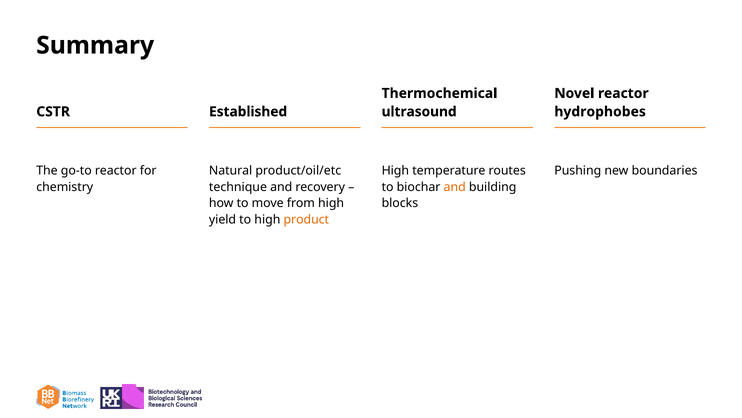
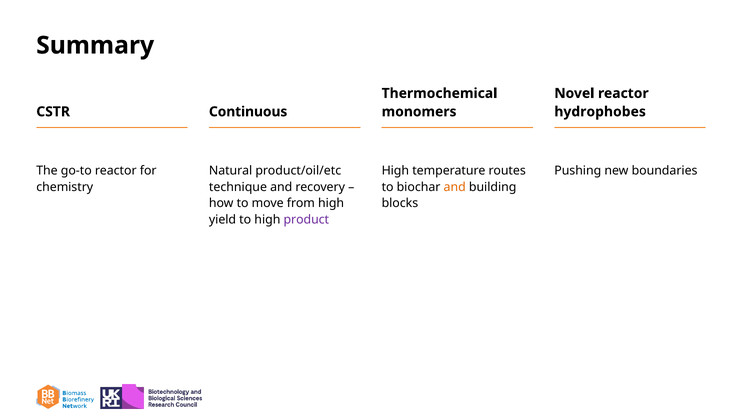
Established: Established -> Continuous (248, 112)
ultrasound: ultrasound -> monomers (419, 112)
product colour: orange -> purple (306, 219)
